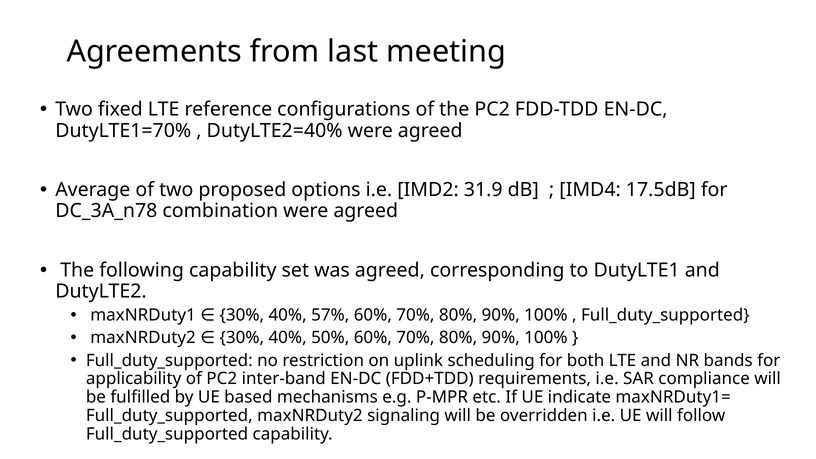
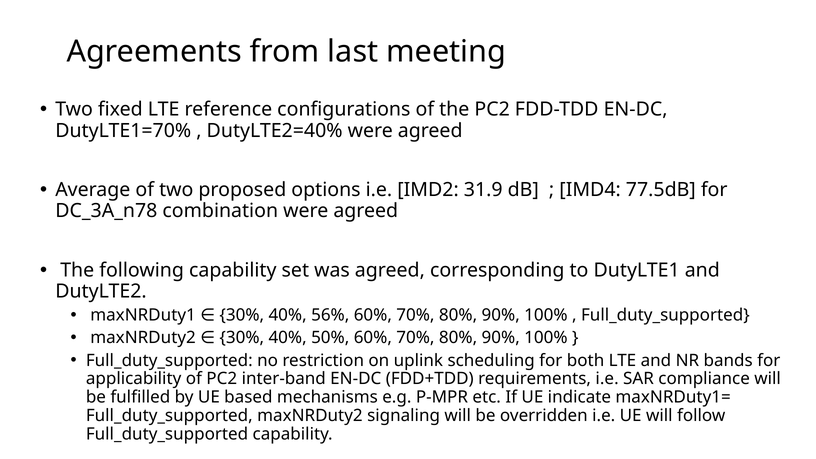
17.5dB: 17.5dB -> 77.5dB (661, 190)
57%: 57% -> 56% (330, 315)
